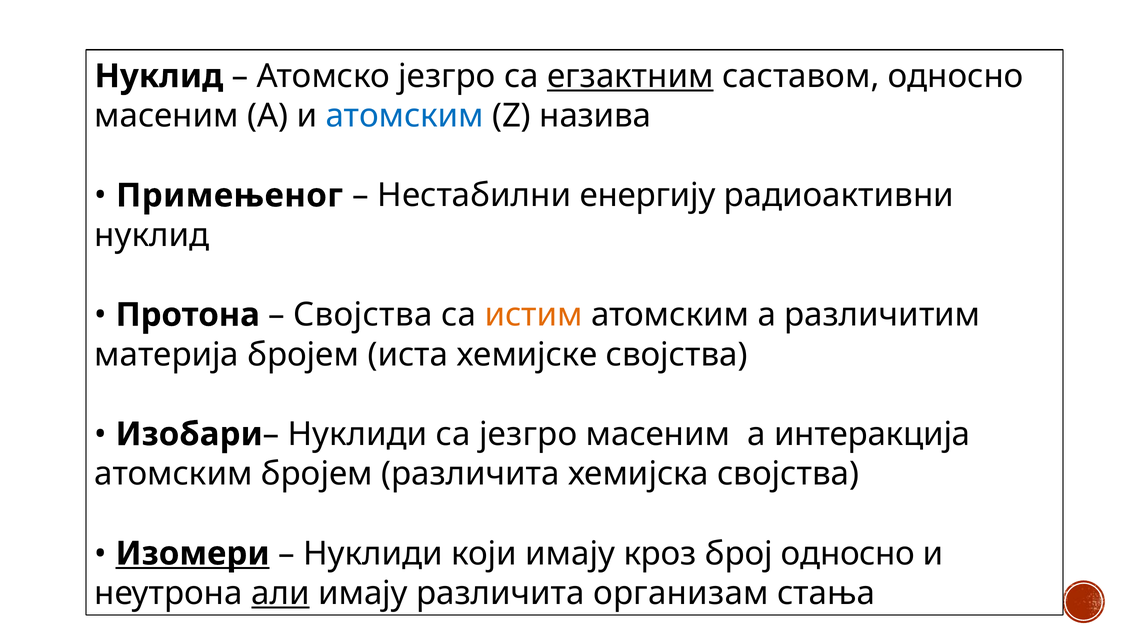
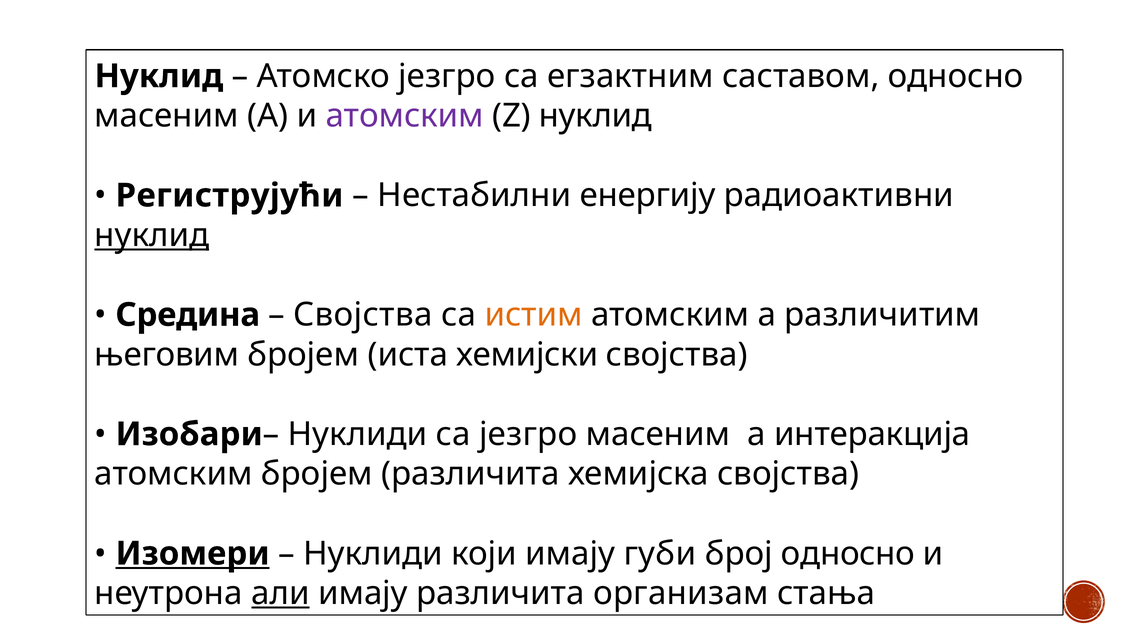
егзактним underline: present -> none (630, 76)
атомским colour: blue -> purple (405, 116)
Z назива: назива -> нуклид (595, 116)
Примењеног: Примењеног -> Региструјући (230, 196)
нуклид underline: none -> present (152, 235)
Протона: Протона -> Средина (188, 315)
материја: материја -> његовим (167, 355)
хемијске: хемијске -> хемијски (527, 355)
кроз: кроз -> губи (660, 554)
